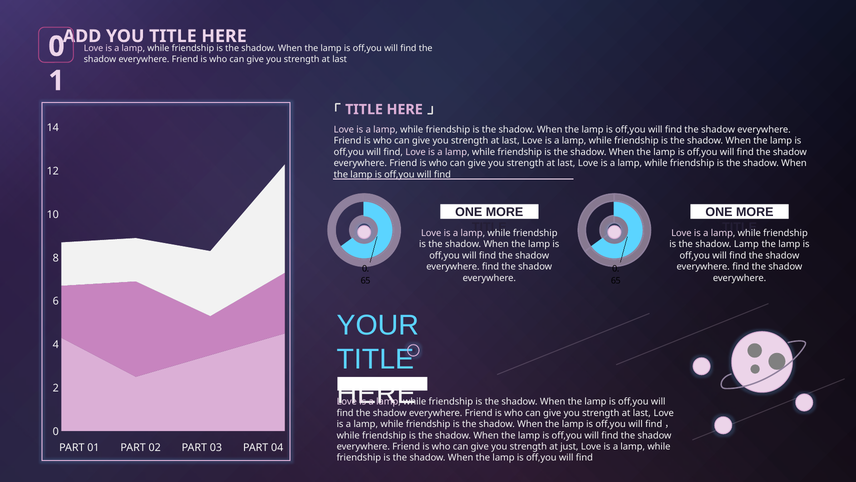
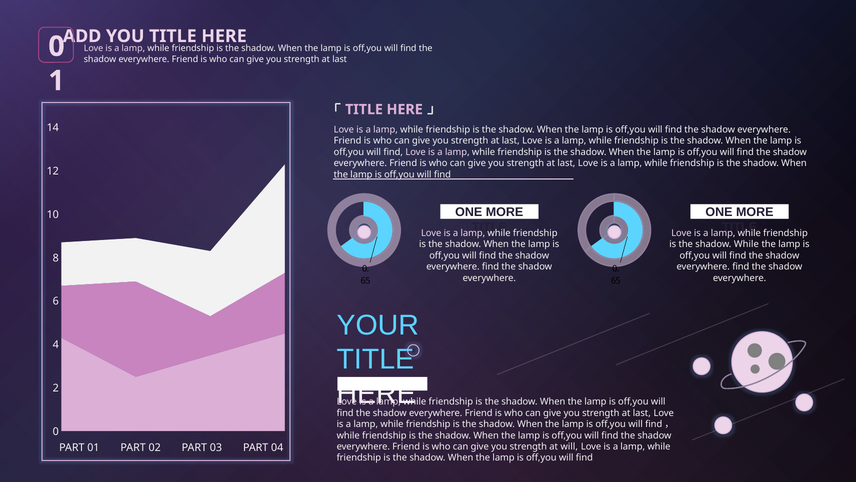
shadow Lamp: Lamp -> While (746, 244)
at just: just -> will (569, 446)
